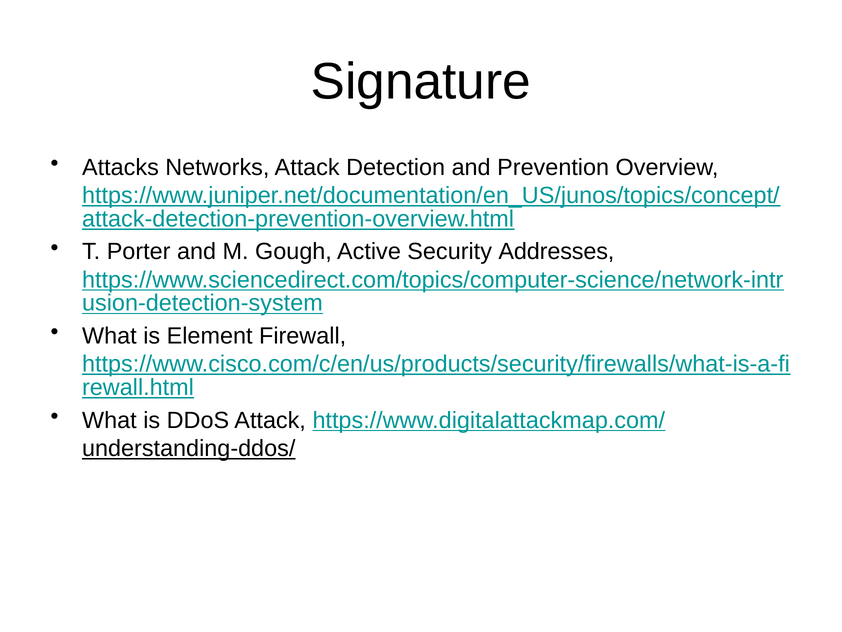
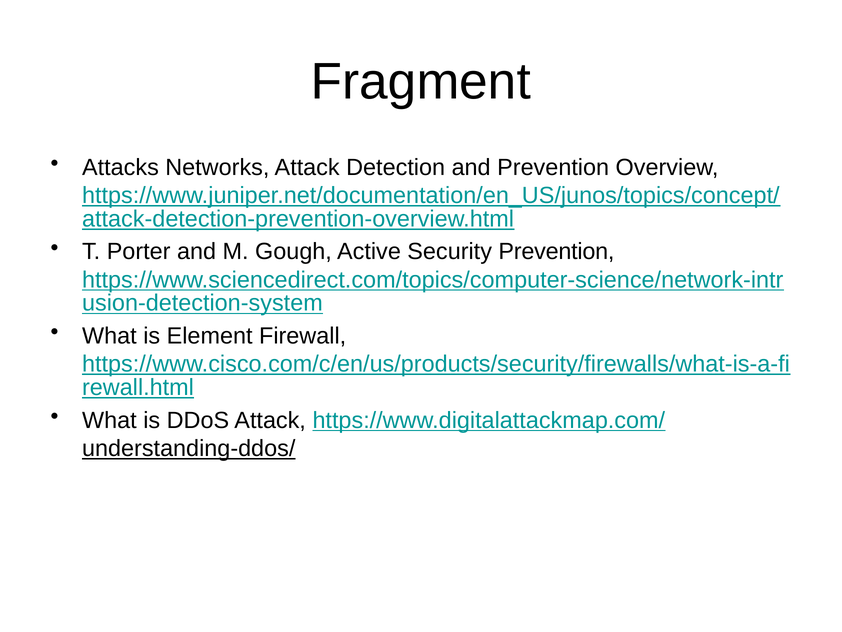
Signature: Signature -> Fragment (421, 82)
Security Addresses: Addresses -> Prevention (556, 251)
